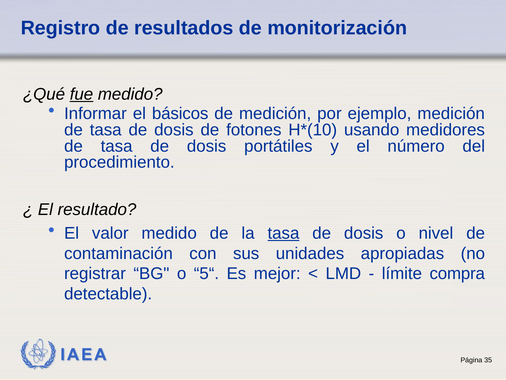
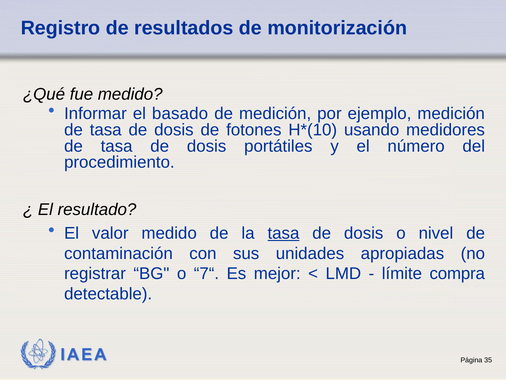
fue underline: present -> none (81, 94)
básicos: básicos -> basado (180, 114)
5“: 5“ -> 7“ (206, 273)
